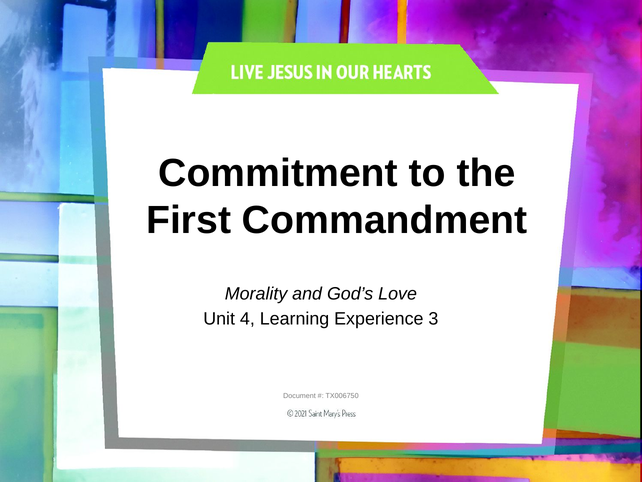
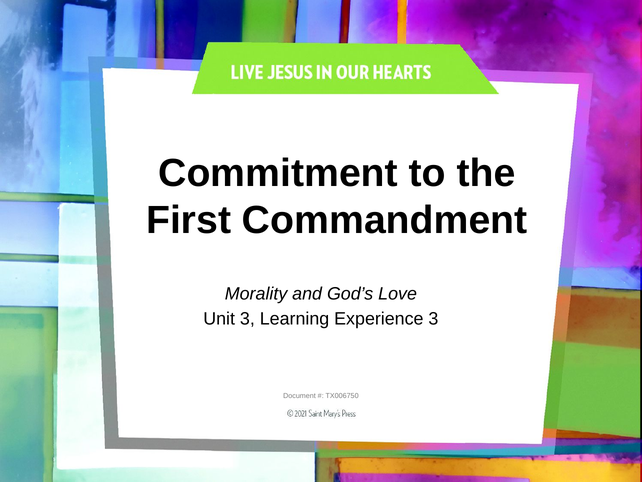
Unit 4: 4 -> 3 (247, 318)
